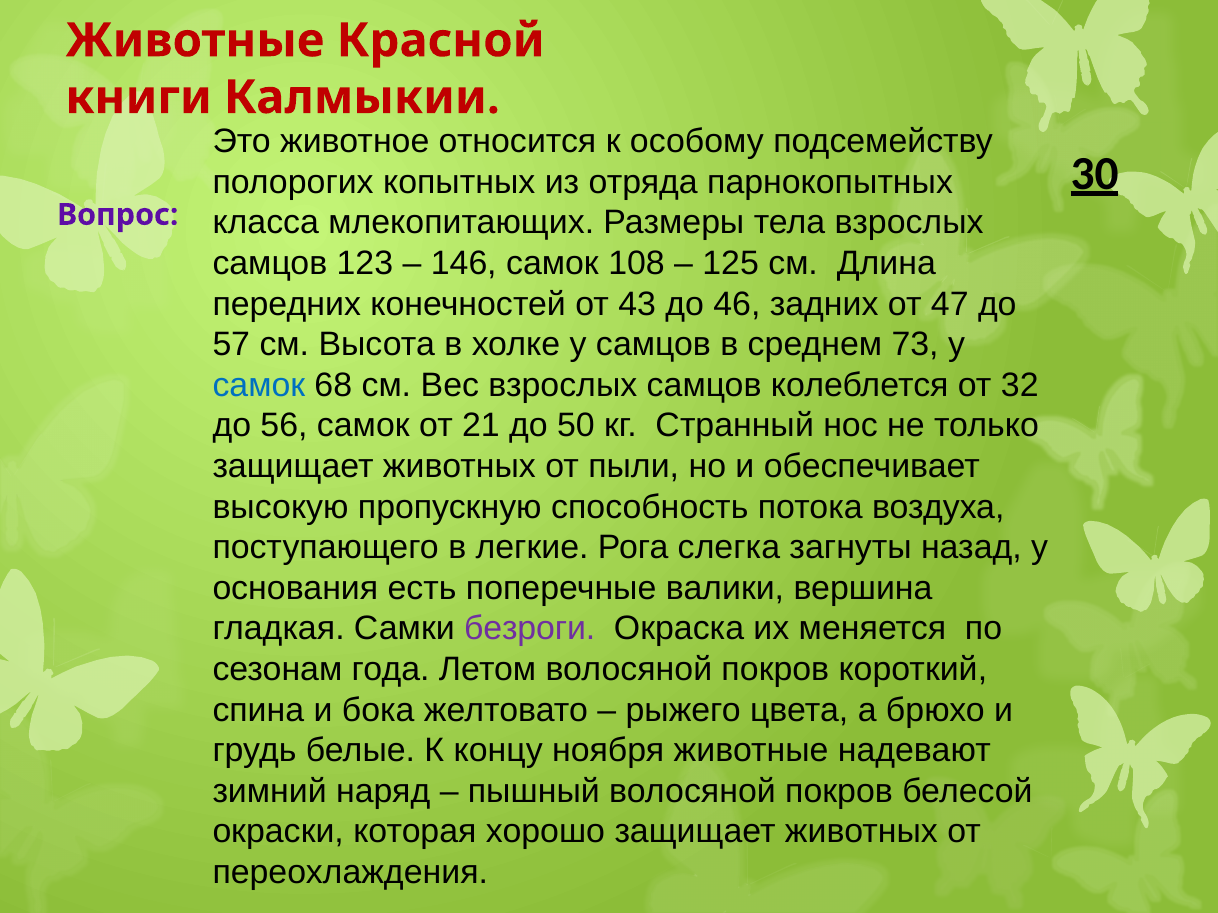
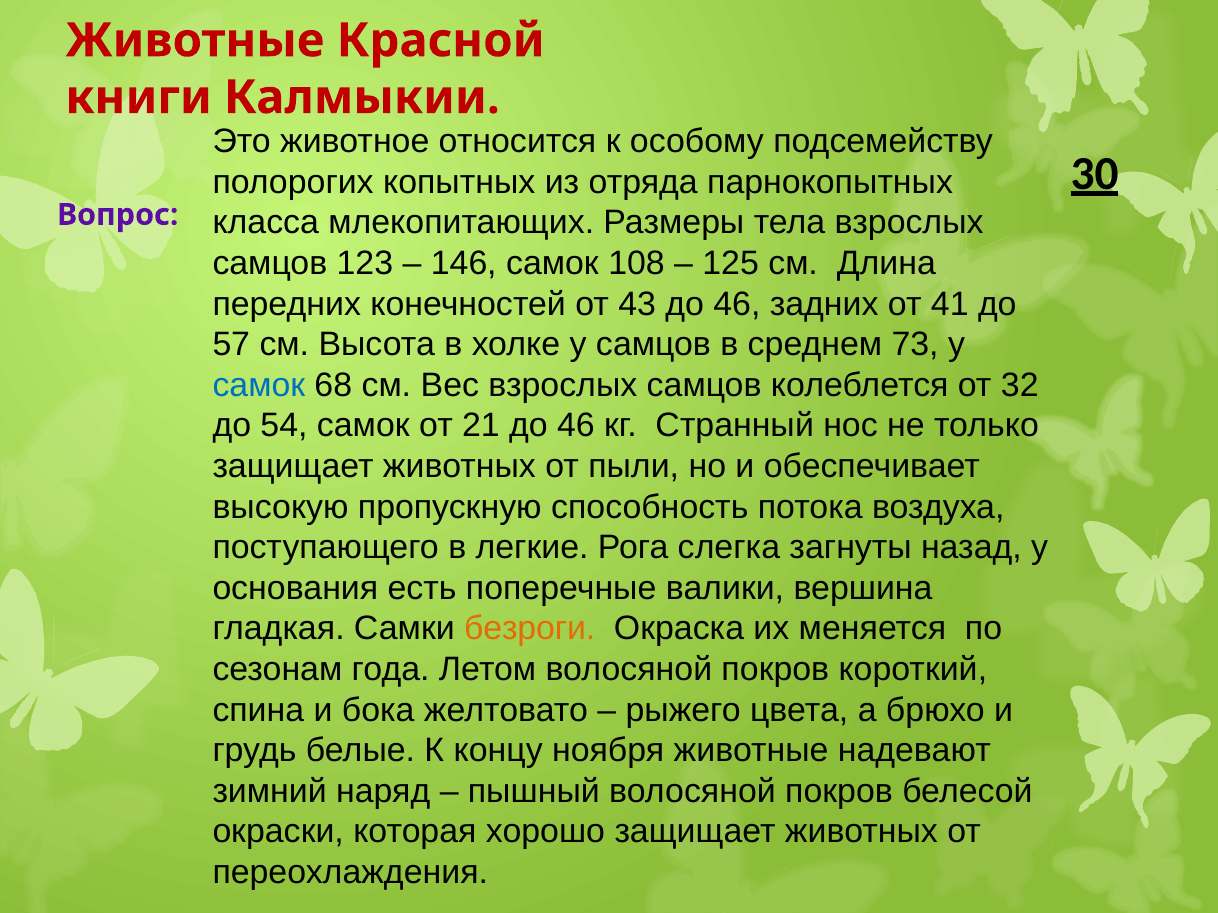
47: 47 -> 41 (950, 304)
56: 56 -> 54 (284, 426)
21 до 50: 50 -> 46 (576, 426)
безроги colour: purple -> orange (530, 629)
